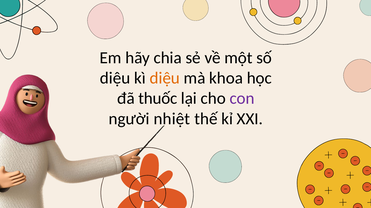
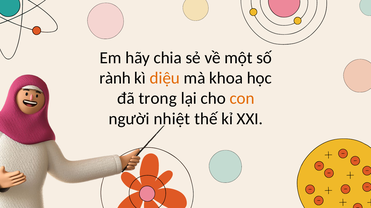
diệu: diệu -> rành (115, 78)
thuốc: thuốc -> trong (158, 99)
con colour: purple -> orange (242, 99)
